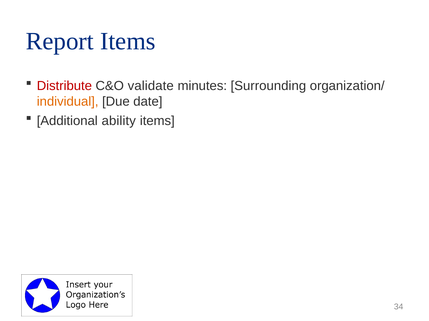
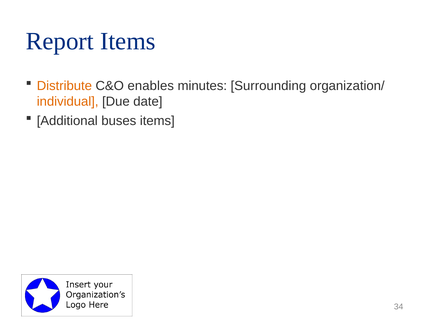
Distribute colour: red -> orange (64, 86)
validate: validate -> enables (151, 86)
ability: ability -> buses (119, 121)
